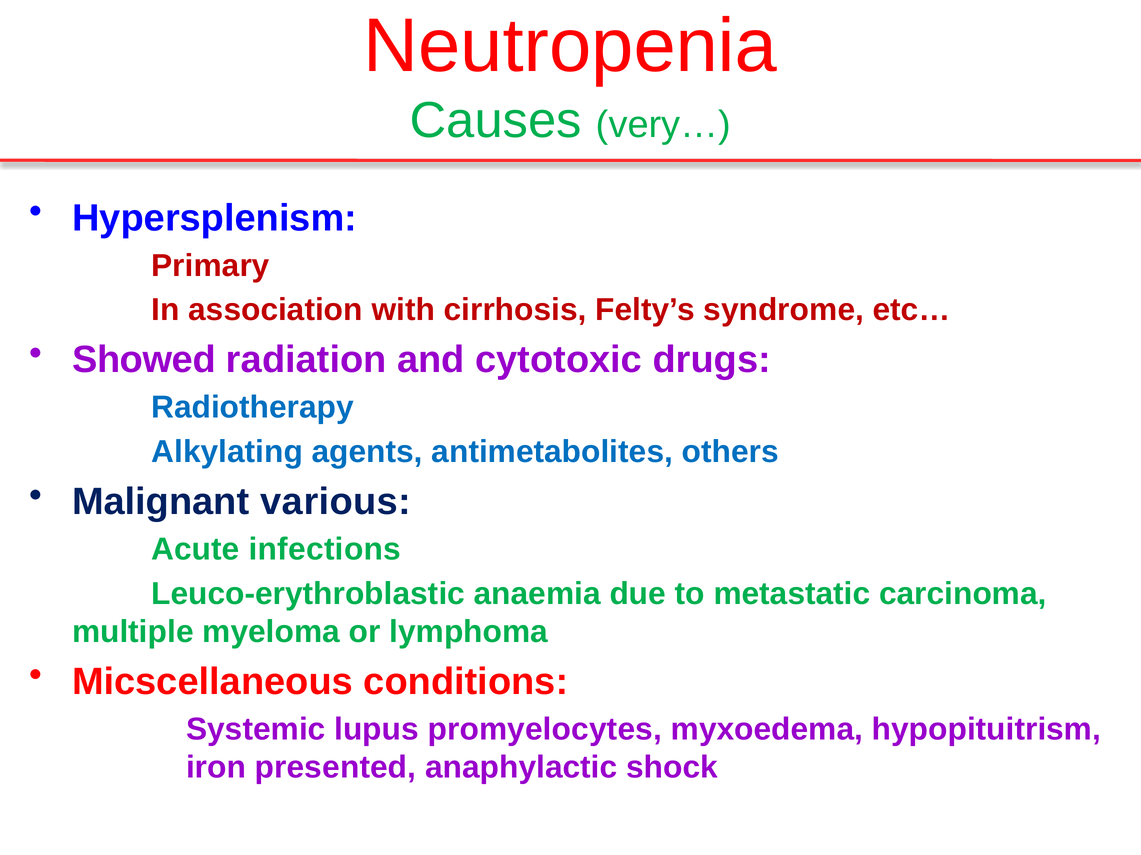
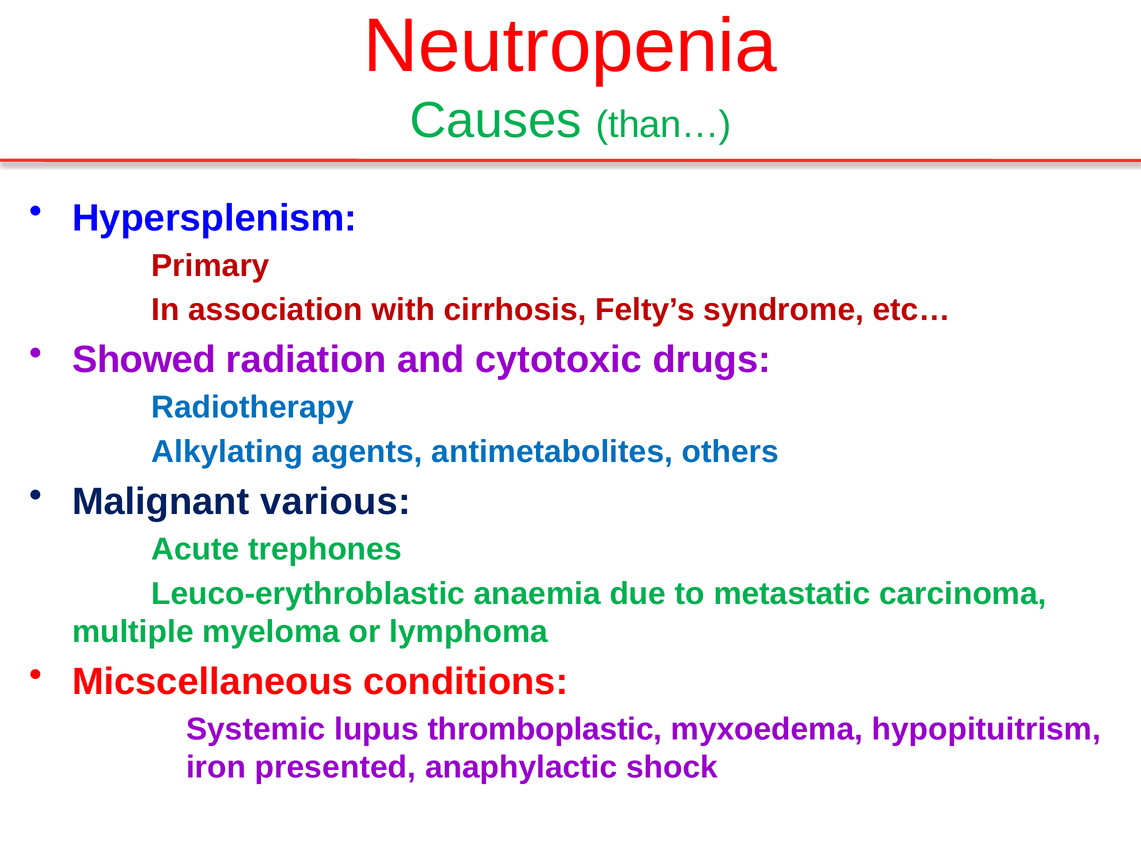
very…: very… -> than… (664, 125)
infections: infections -> trephones (325, 550)
promyelocytes: promyelocytes -> thromboplastic (545, 730)
